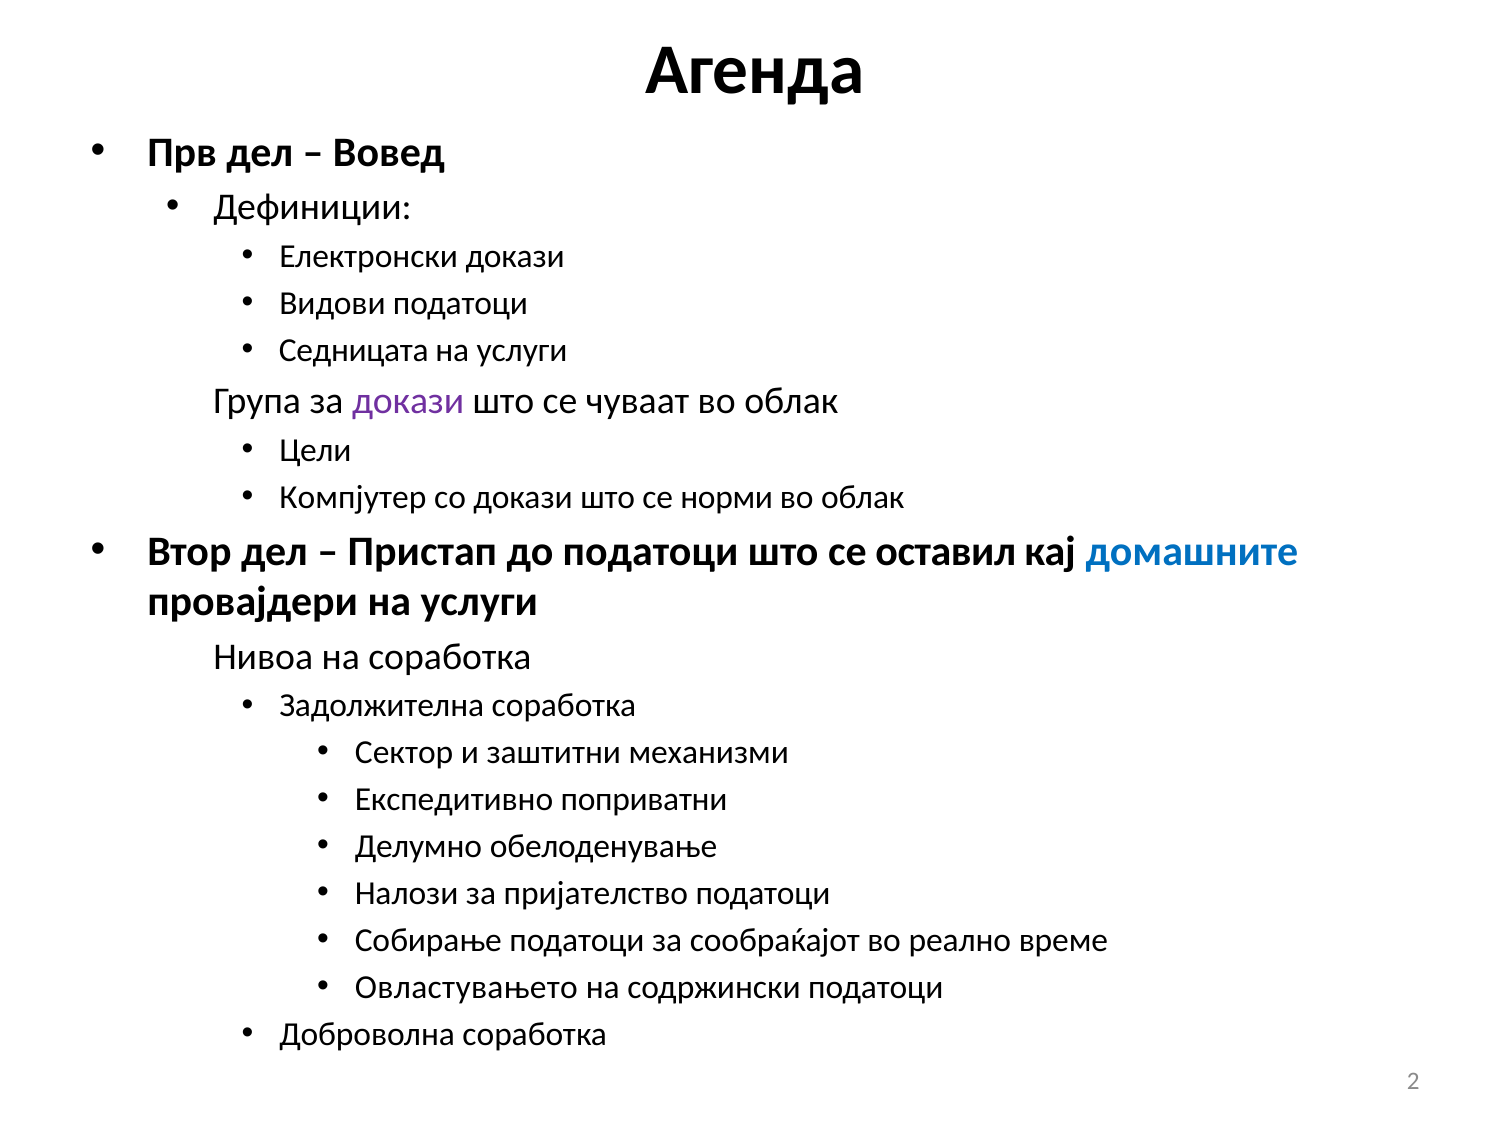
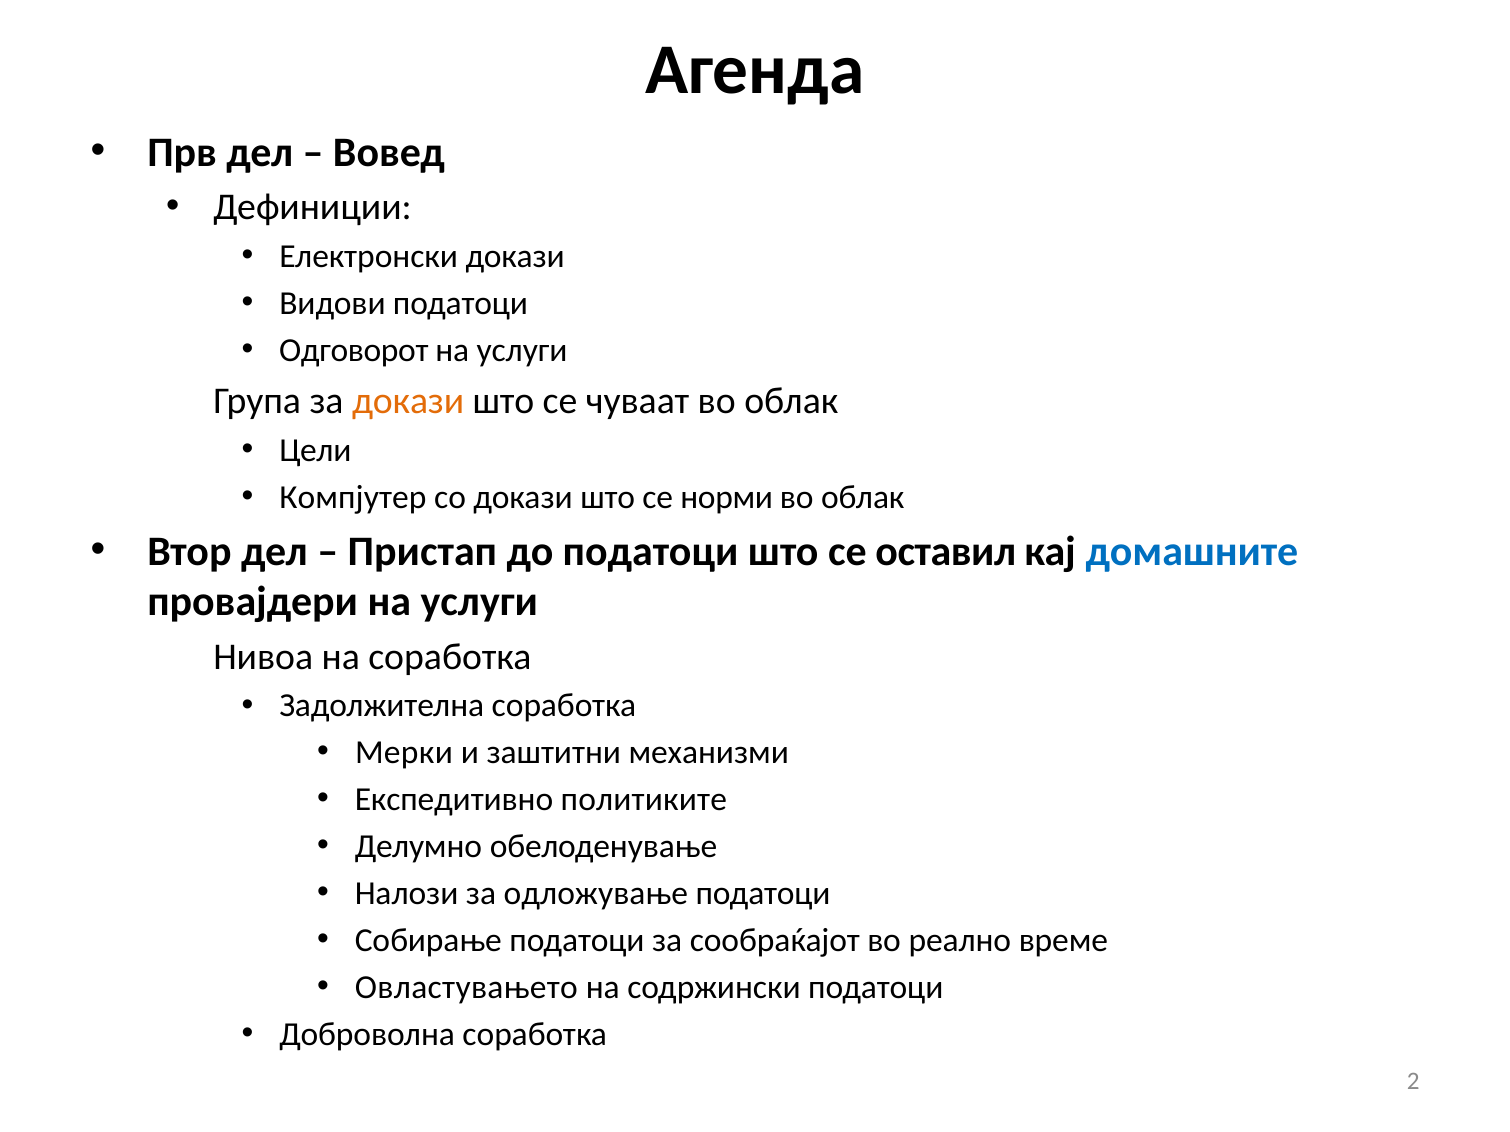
Седницата: Седницата -> Одговорот (354, 351)
докази colour: purple -> orange (408, 401)
Сектор: Сектор -> Мерки (404, 753)
поприватни: поприватни -> политиките (644, 800)
пријателство: пријателство -> одложување (596, 894)
